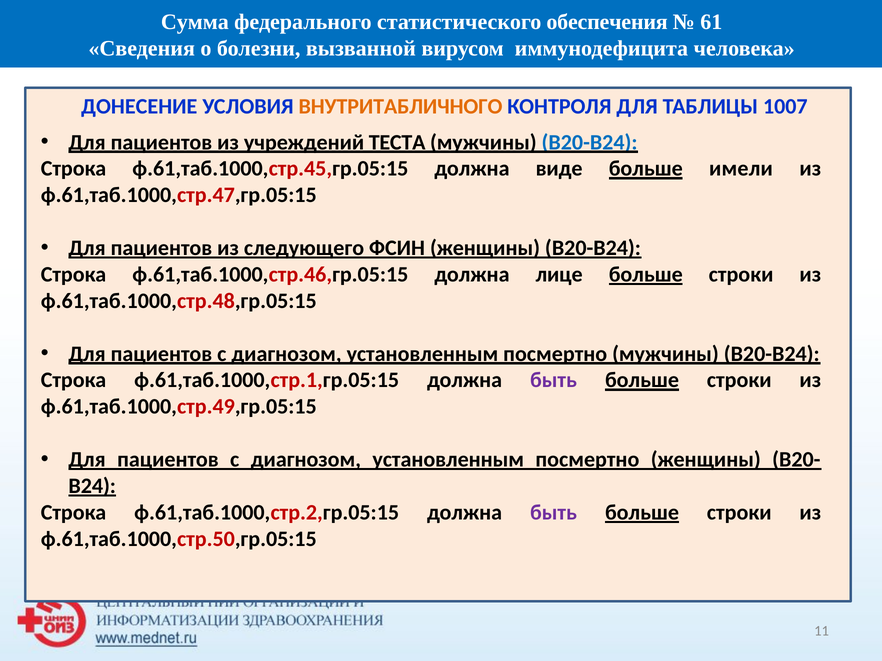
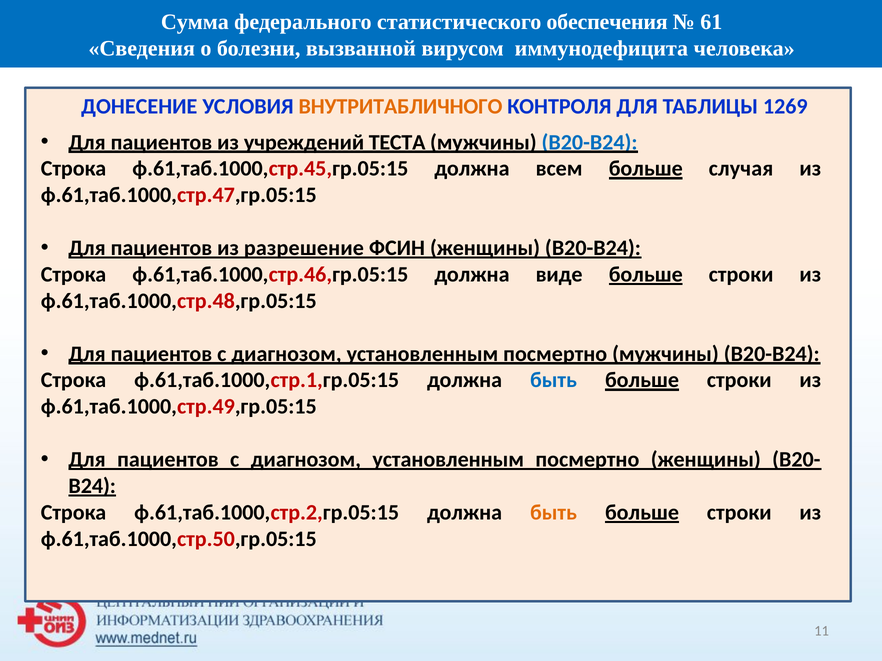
1007: 1007 -> 1269 (785, 107)
виде: виде -> всем (559, 169)
имели: имели -> случая (741, 169)
следующего: следующего -> разрешение (304, 248)
лице: лице -> виде (559, 275)
быть colour: purple -> blue (554, 380)
быть colour: purple -> orange (554, 513)
